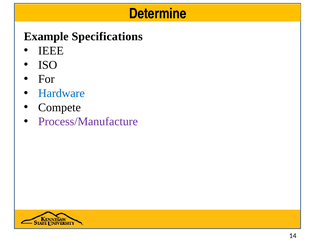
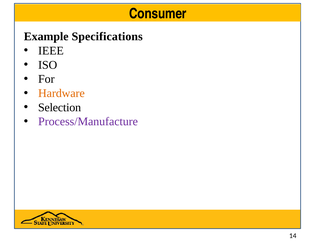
Determine: Determine -> Consumer (158, 14)
Hardware colour: blue -> orange (61, 93)
Compete: Compete -> Selection (60, 108)
